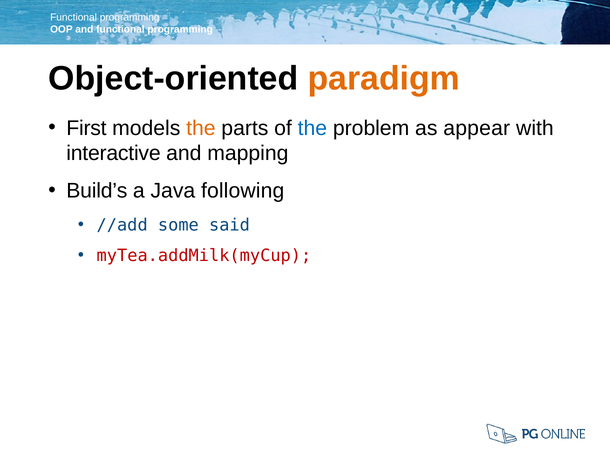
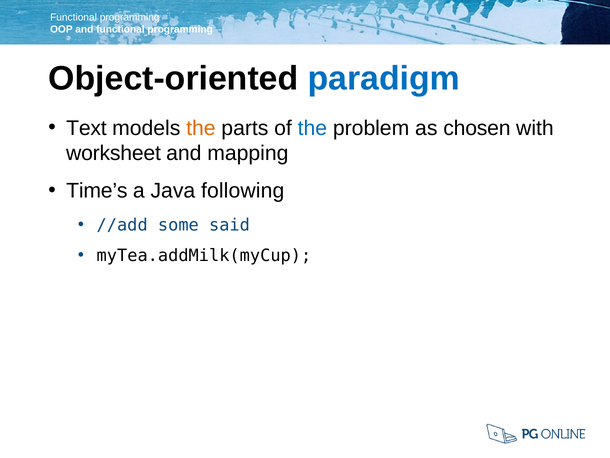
paradigm colour: orange -> blue (384, 79)
First: First -> Text (86, 128)
appear: appear -> chosen (477, 128)
interactive: interactive -> worksheet (113, 153)
Build’s: Build’s -> Time’s (97, 191)
myTea.addMilk(myCup colour: red -> black (204, 256)
